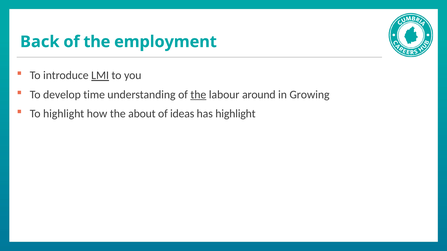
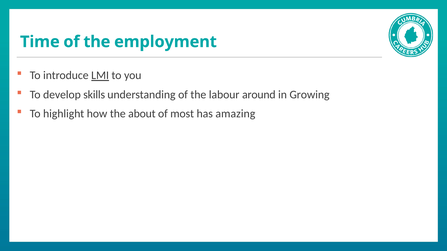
Back: Back -> Time (40, 42)
time: time -> skills (94, 95)
the underline: present -> none (198, 95)
ideas: ideas -> most (182, 114)
has highlight: highlight -> amazing (235, 114)
